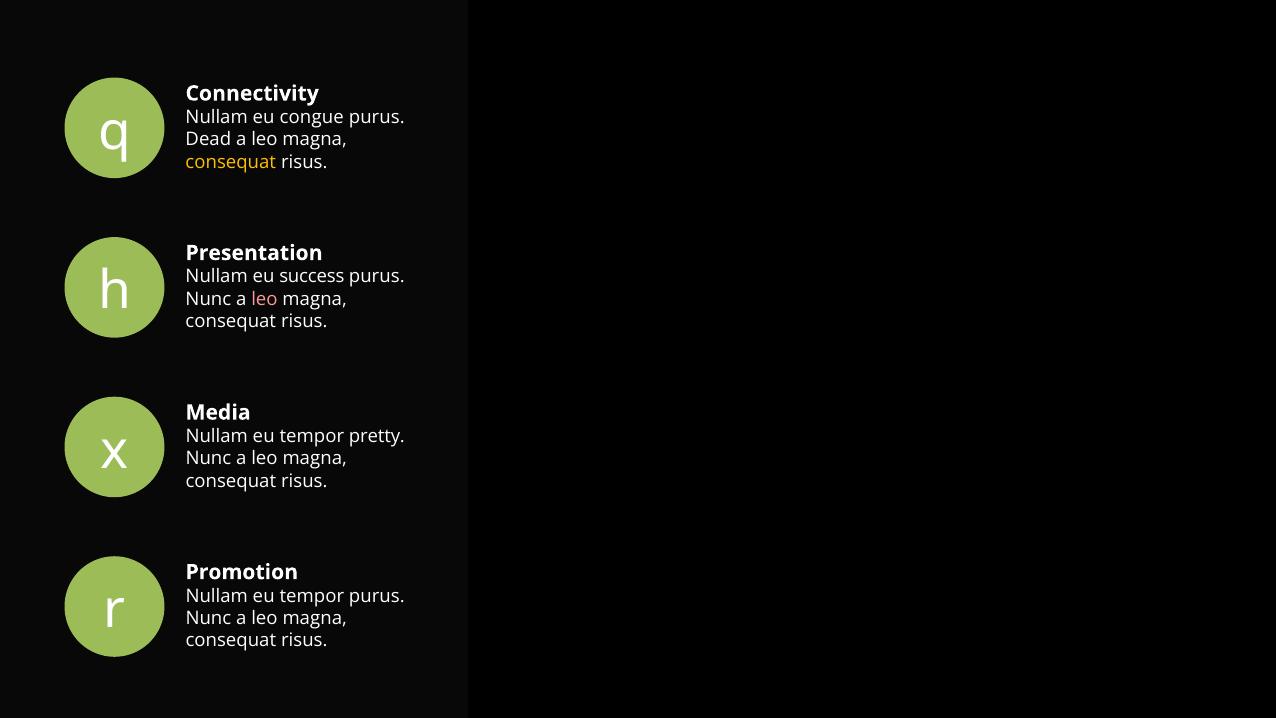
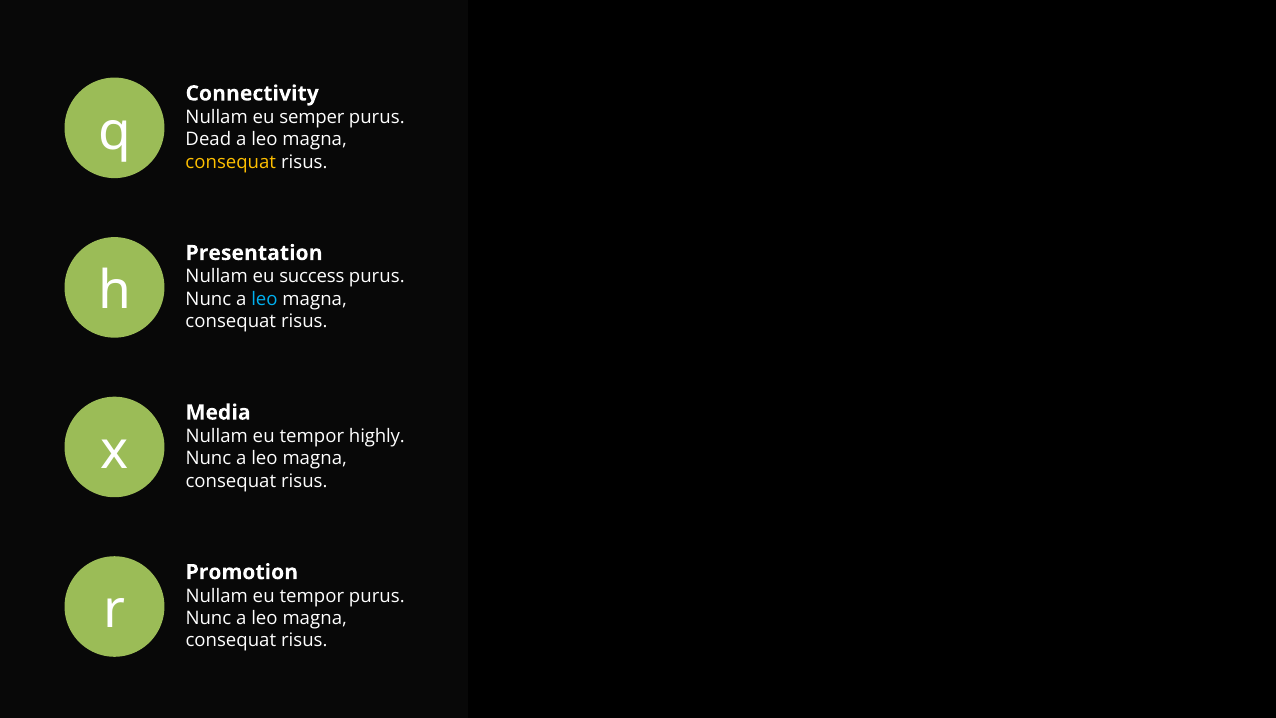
congue: congue -> semper (312, 117)
leo colour: pink -> light blue (264, 299)
pretty: pretty -> highly (377, 436)
